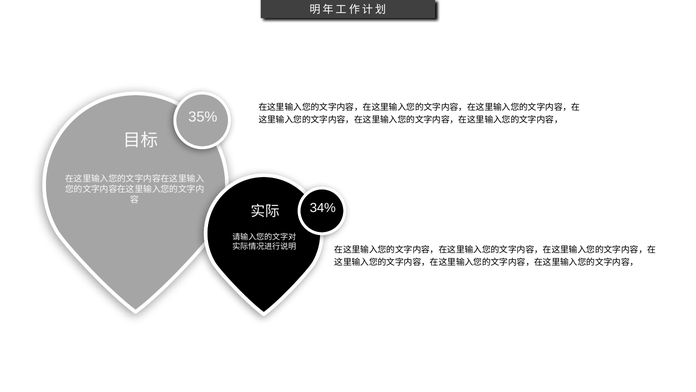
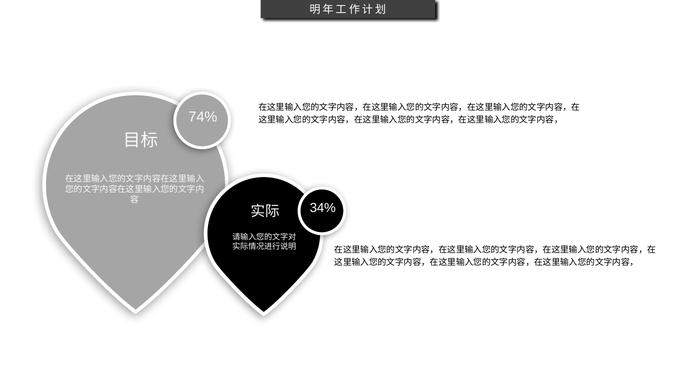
35%: 35% -> 74% (203, 117)
